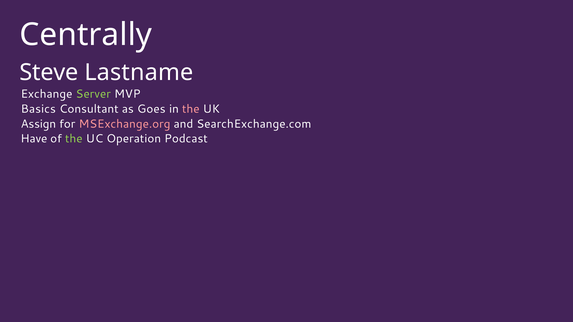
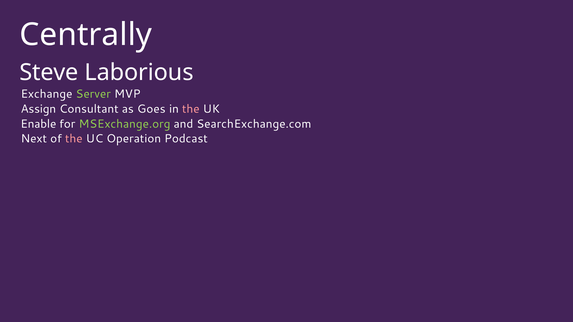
Lastname: Lastname -> Laborious (139, 73)
Basics: Basics -> Assign (38, 109)
Assign: Assign -> Enable (38, 124)
MSExchange.org colour: pink -> light green (125, 124)
Have: Have -> Next (34, 139)
the colour: light green -> pink (74, 139)
